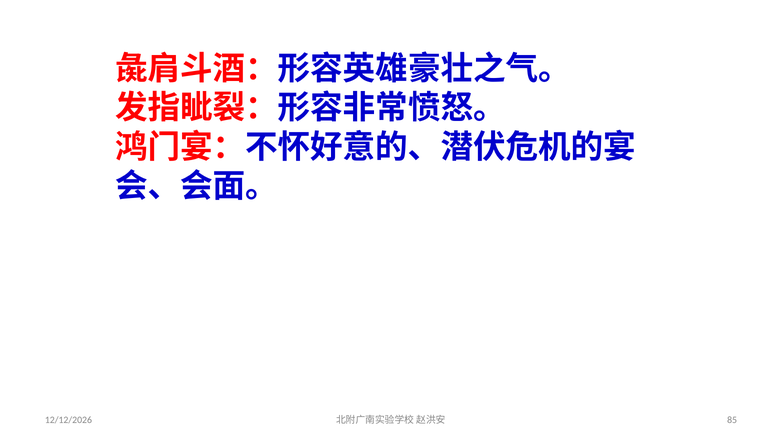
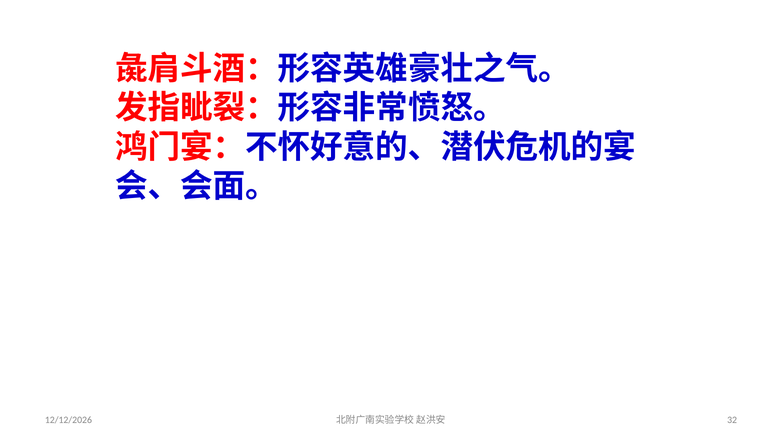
85: 85 -> 32 (732, 420)
